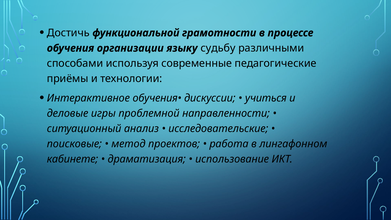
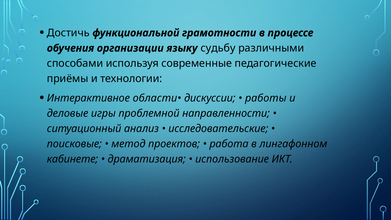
обучения•: обучения• -> области• (157, 98)
учиться: учиться -> работы (266, 98)
